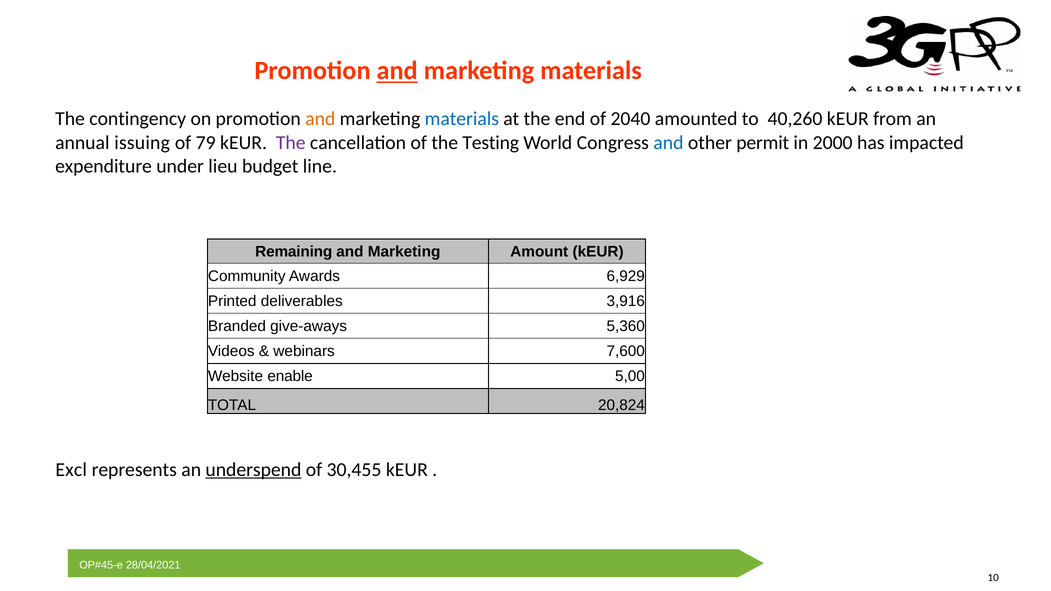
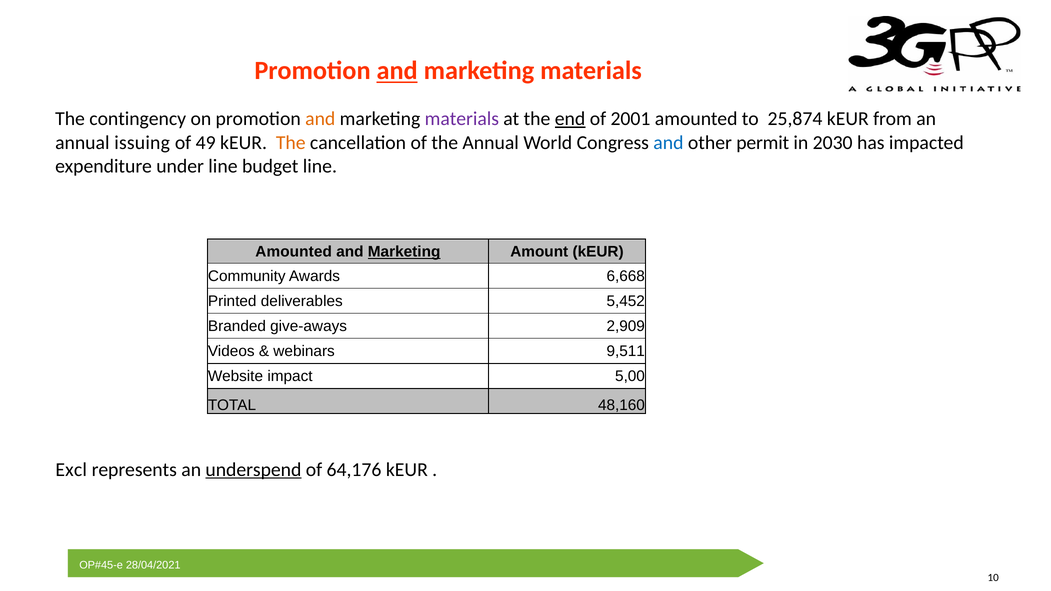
materials colour: blue -> purple (462, 119)
end underline: none -> present (570, 119)
2040: 2040 -> 2001 (630, 119)
40,260: 40,260 -> 25,874 (795, 119)
79: 79 -> 49 (206, 143)
The colour: purple -> orange (291, 143)
the Testing: Testing -> Annual (491, 143)
2000: 2000 -> 2030 (833, 143)
under lieu: lieu -> line (223, 166)
Remaining: Remaining -> Amounted (294, 252)
Marketing underline: none -> present (404, 252)
6,929: 6,929 -> 6,668 (626, 276)
3,916: 3,916 -> 5,452 (626, 301)
5,360: 5,360 -> 2,909 (626, 326)
7,600: 7,600 -> 9,511 (626, 351)
enable: enable -> impact (290, 376)
20,824: 20,824 -> 48,160 (621, 405)
30,455: 30,455 -> 64,176 (354, 470)
